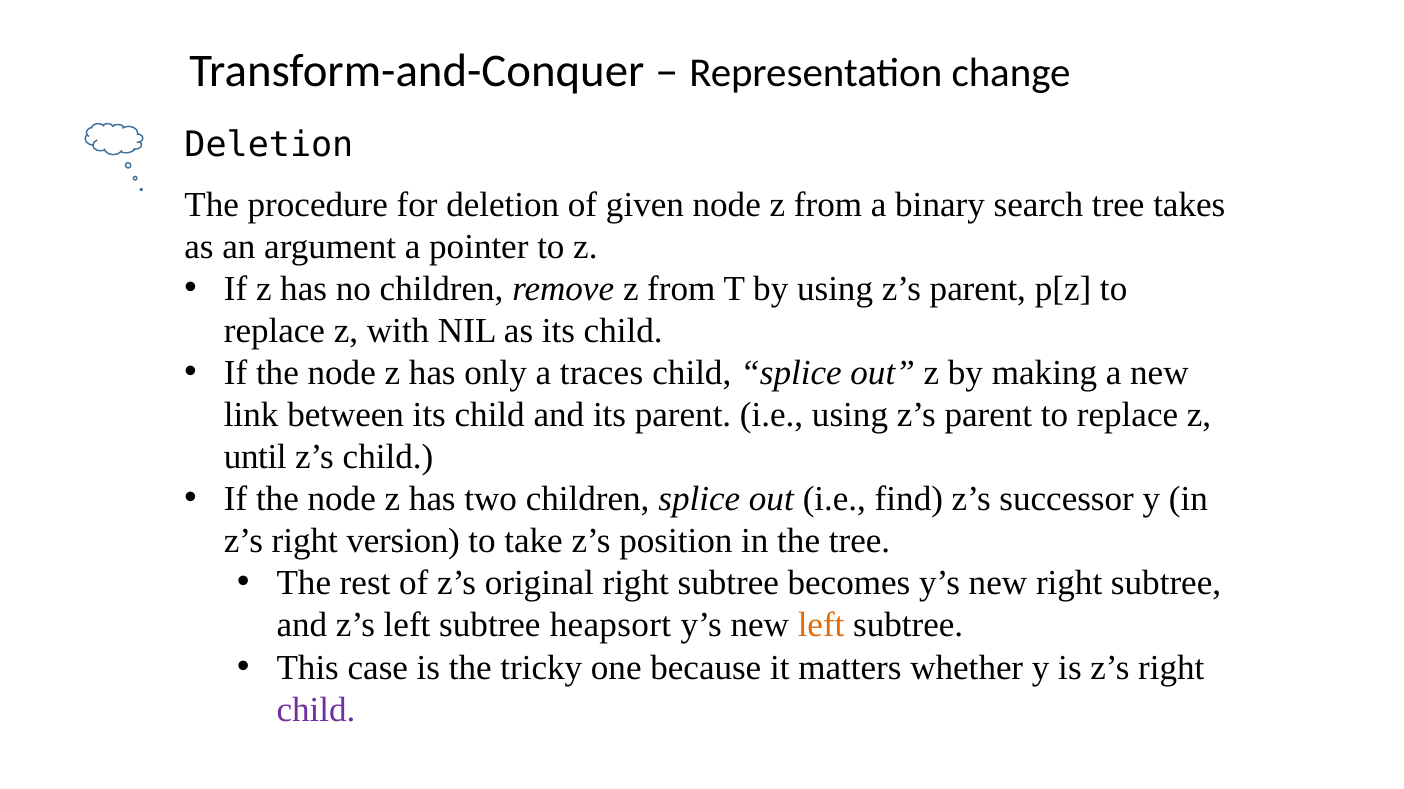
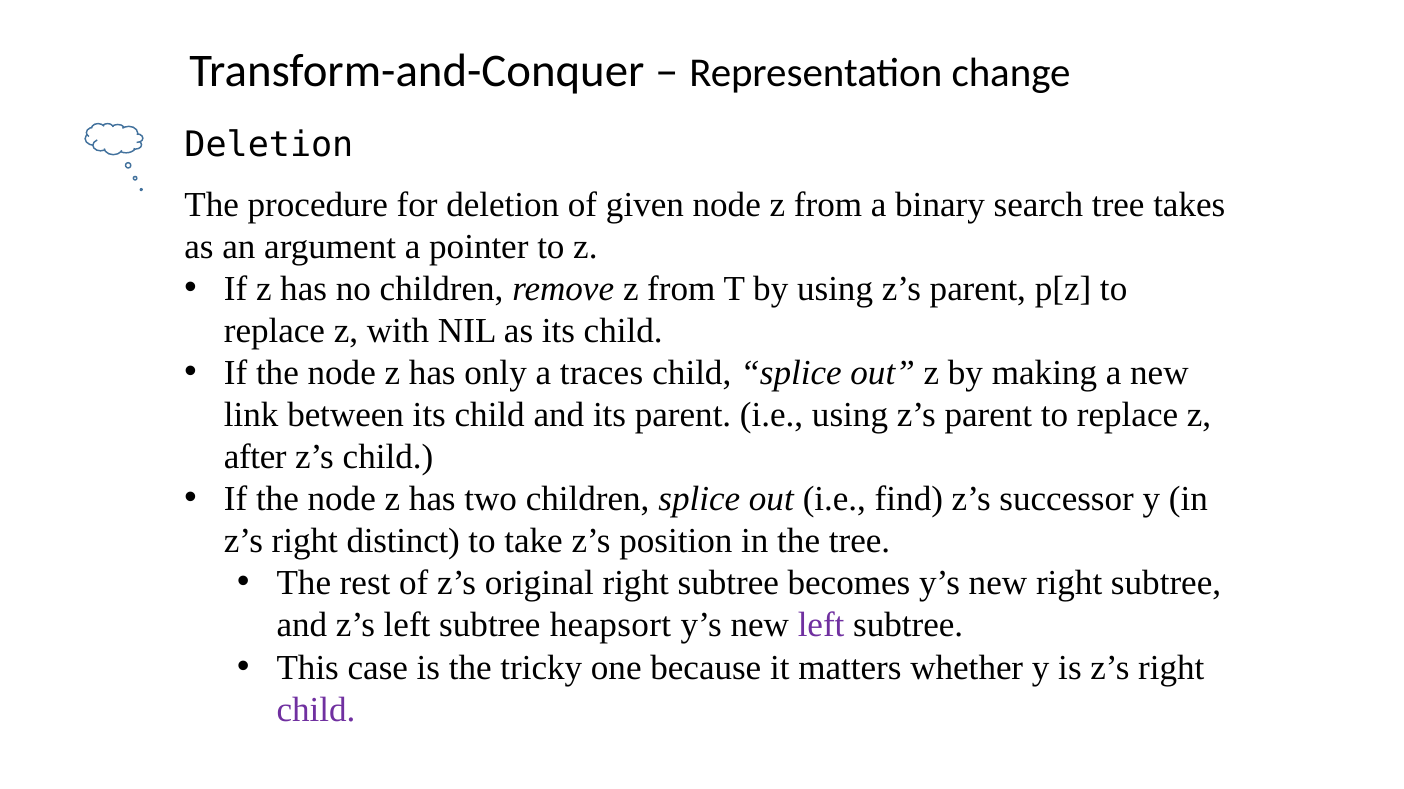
until: until -> after (255, 457)
version: version -> distinct (403, 542)
left colour: orange -> purple (821, 626)
